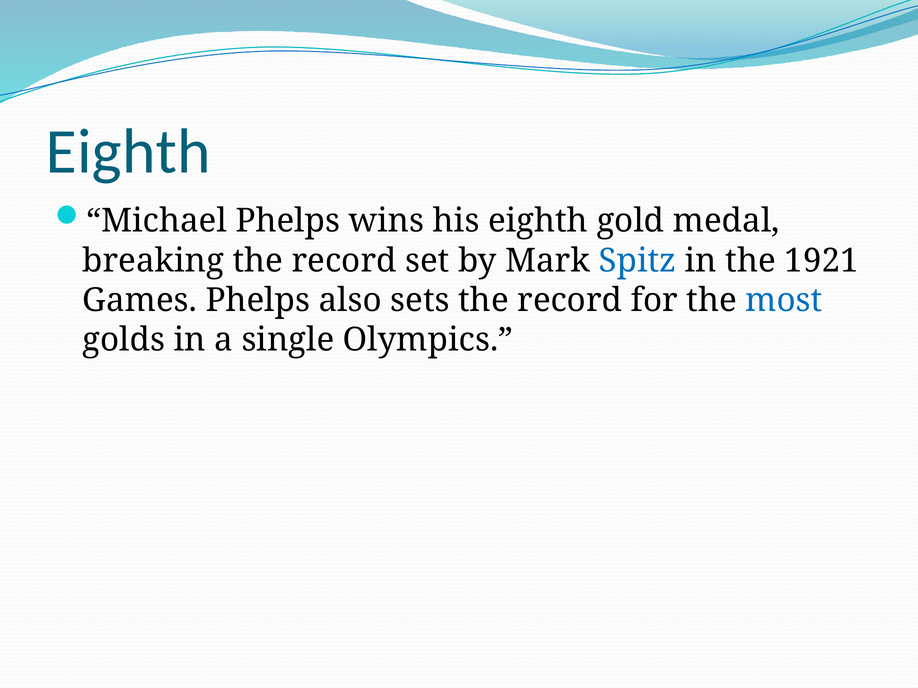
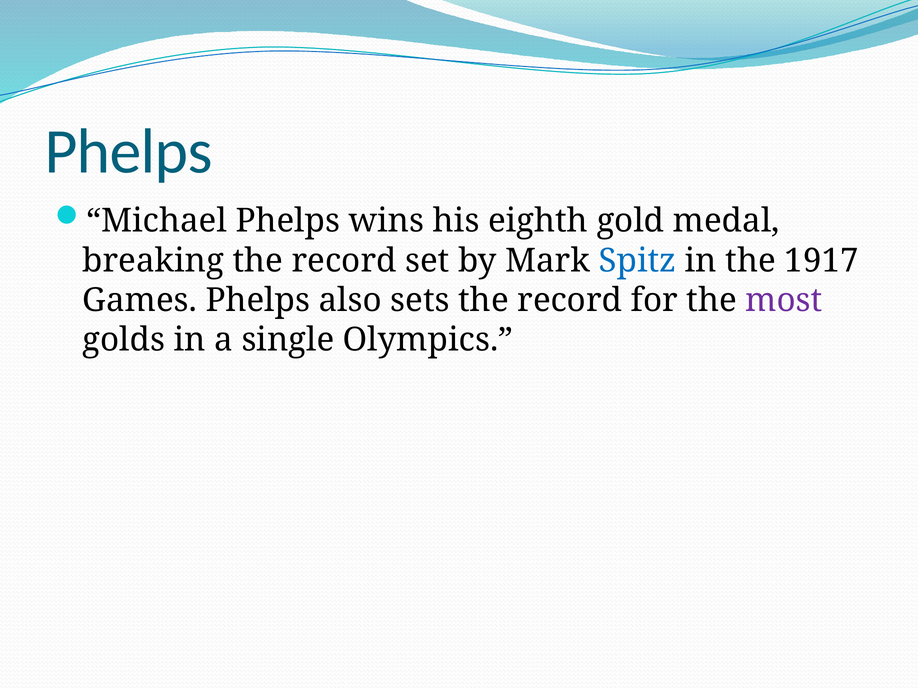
Eighth: Eighth -> Phelps (129, 152)
1921: 1921 -> 1917 (822, 261)
most colour: blue -> purple (784, 301)
